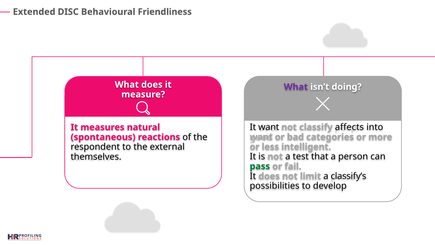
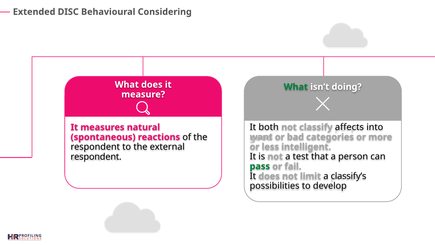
Friendliness: Friendliness -> Considering (165, 12)
What colour: purple -> green (296, 87)
It want: want -> both (269, 127)
themselves: themselves -> respondent (96, 157)
